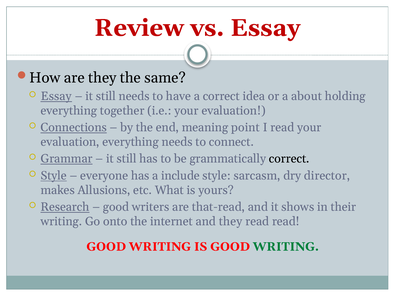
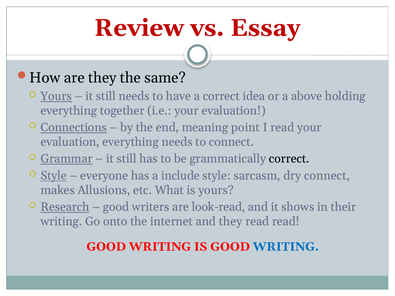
Essay: Essay -> Yours (56, 96)
about: about -> above (307, 96)
dry director: director -> connect (327, 176)
that-read: that-read -> look-read (218, 207)
WRITING colour: green -> blue (286, 247)
